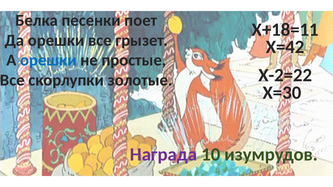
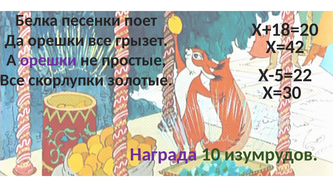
Х+18=11: Х+18=11 -> Х+18=20 (285, 30)
орешки colour: blue -> purple (48, 60)
Х-2=22: Х-2=22 -> Х-5=22 (285, 75)
